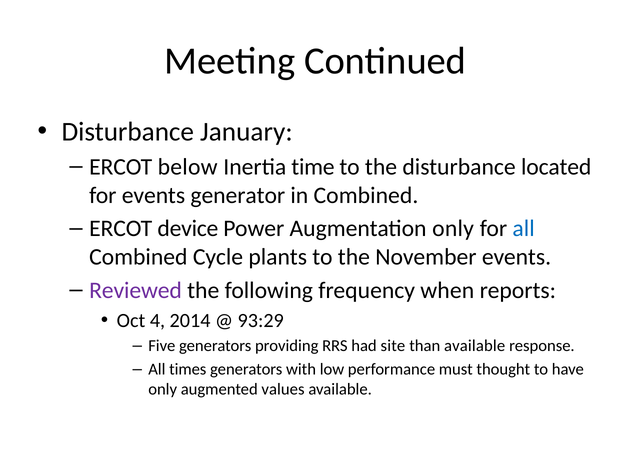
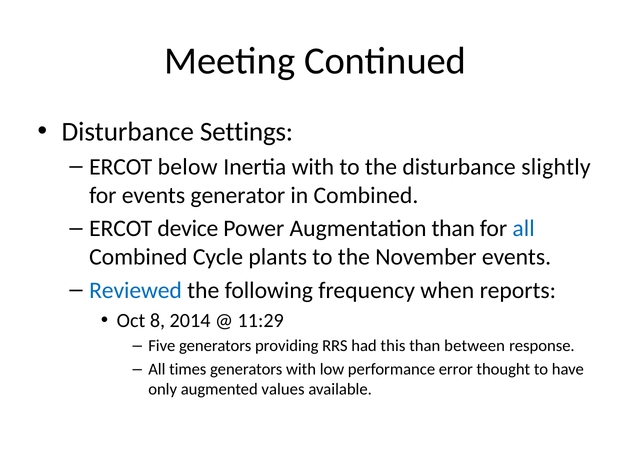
January: January -> Settings (247, 132)
Inertia time: time -> with (313, 167)
located: located -> slightly (556, 167)
Augmentation only: only -> than (453, 229)
Reviewed colour: purple -> blue (136, 290)
4: 4 -> 8 (157, 321)
93:29: 93:29 -> 11:29 (261, 321)
site: site -> this (393, 346)
than available: available -> between (475, 346)
must: must -> error (456, 370)
